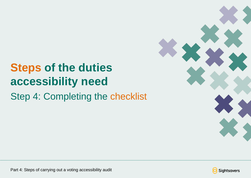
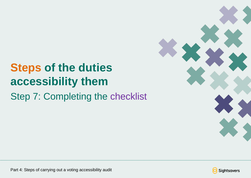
need: need -> them (95, 81)
Step 4: 4 -> 7 (37, 96)
checklist colour: orange -> purple (129, 96)
